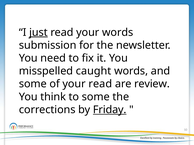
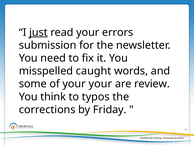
your words: words -> errors (118, 32)
your read: read -> your (100, 84)
to some: some -> typos (96, 97)
Friday underline: present -> none (110, 110)
